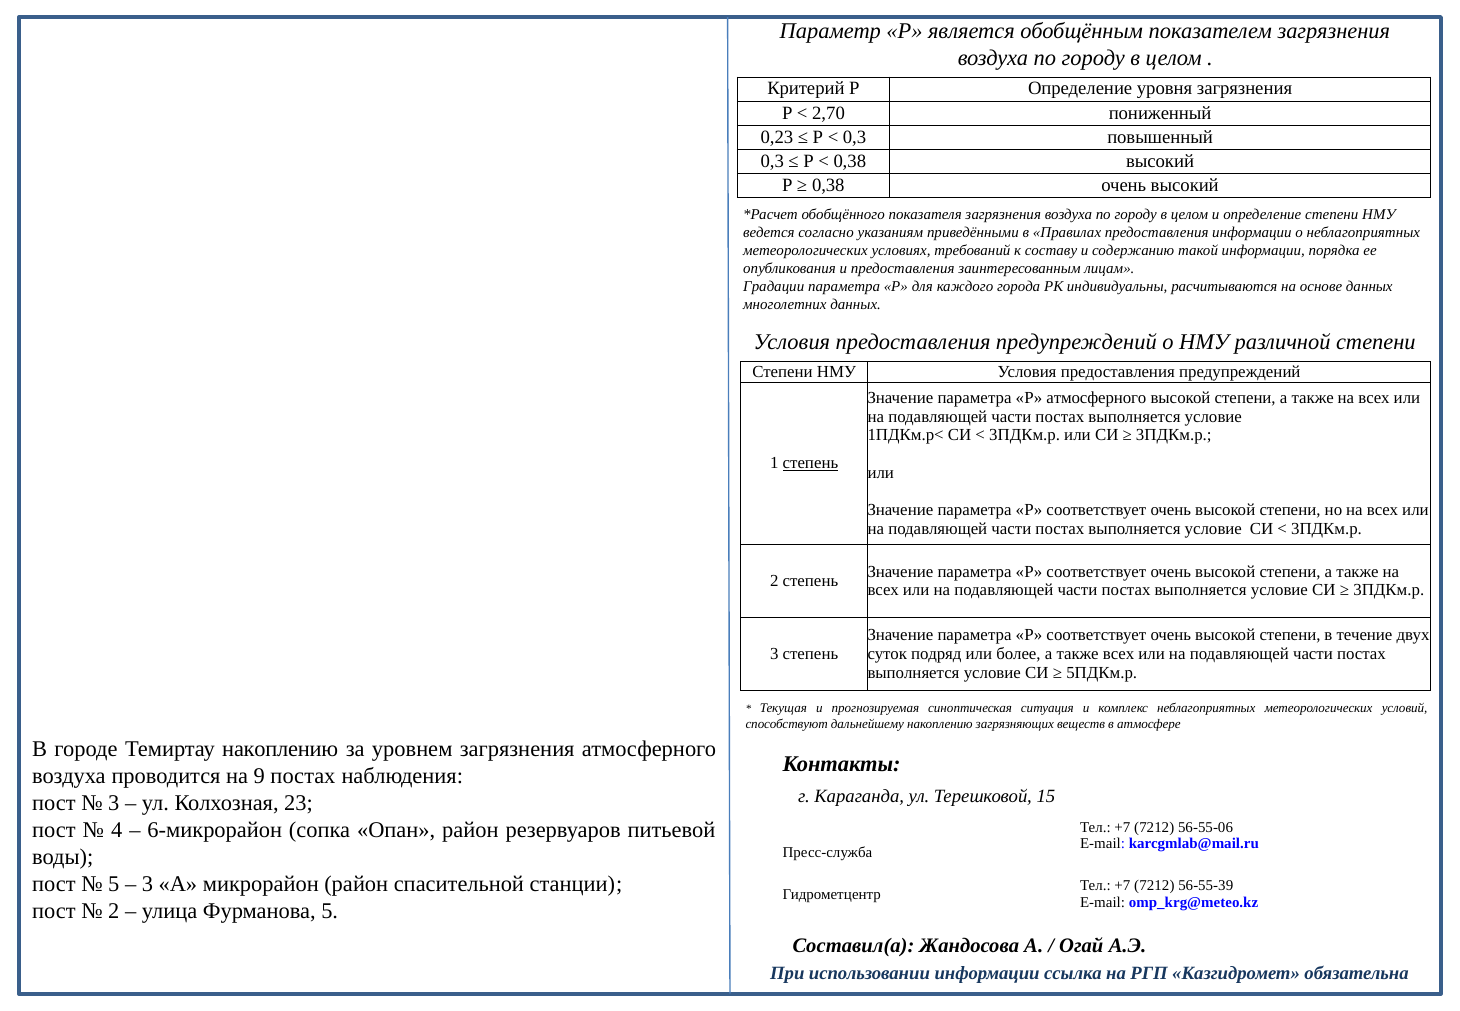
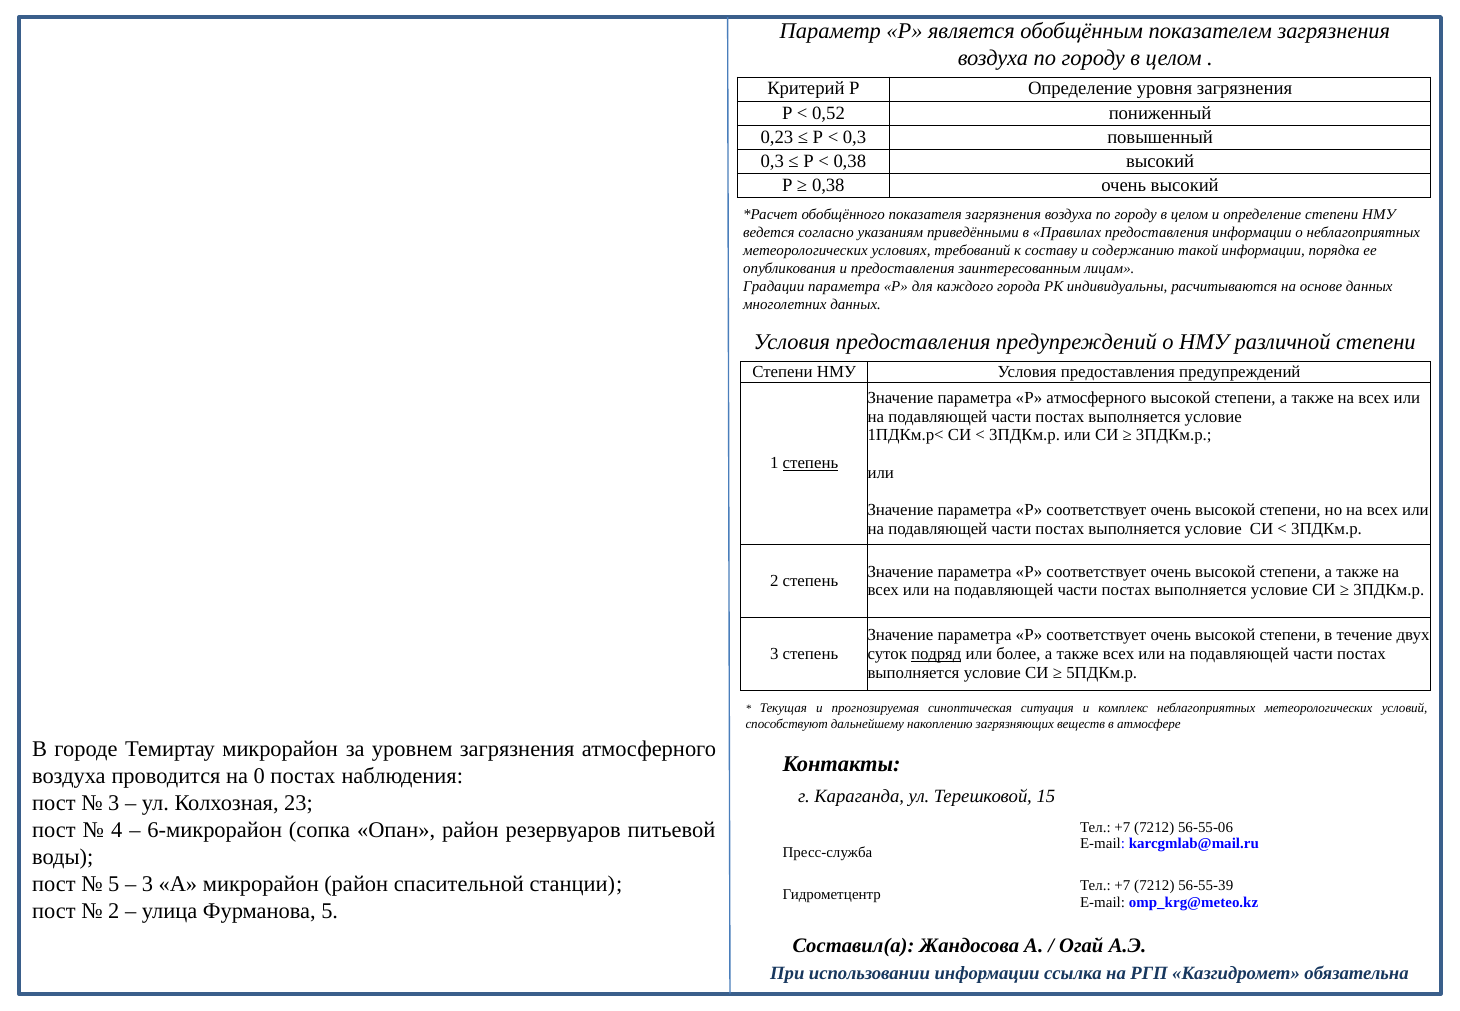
2,70: 2,70 -> 0,52 (829, 113)
подряд underline: none -> present (936, 654)
Темиртау накоплению: накоплению -> микрорайон (280, 749)
9: 9 -> 0 (259, 776)
